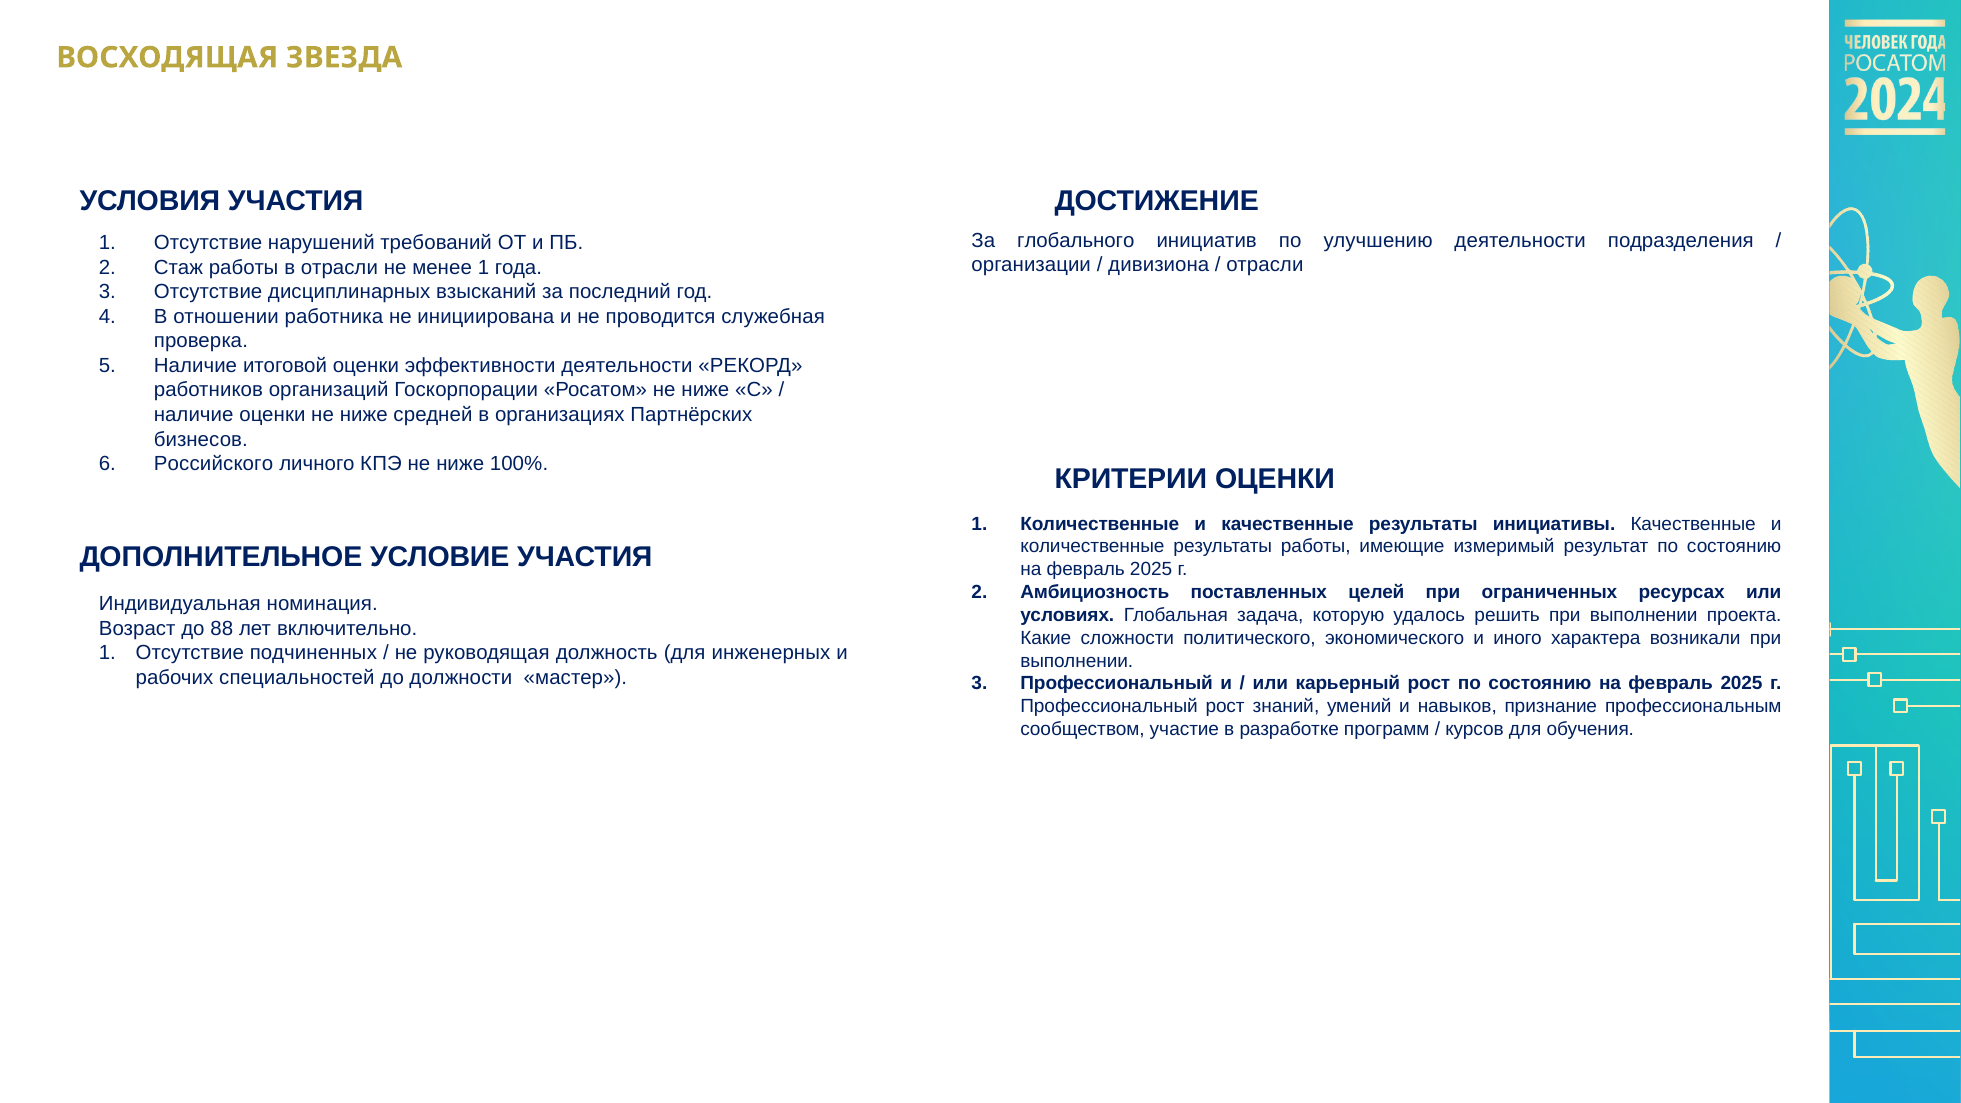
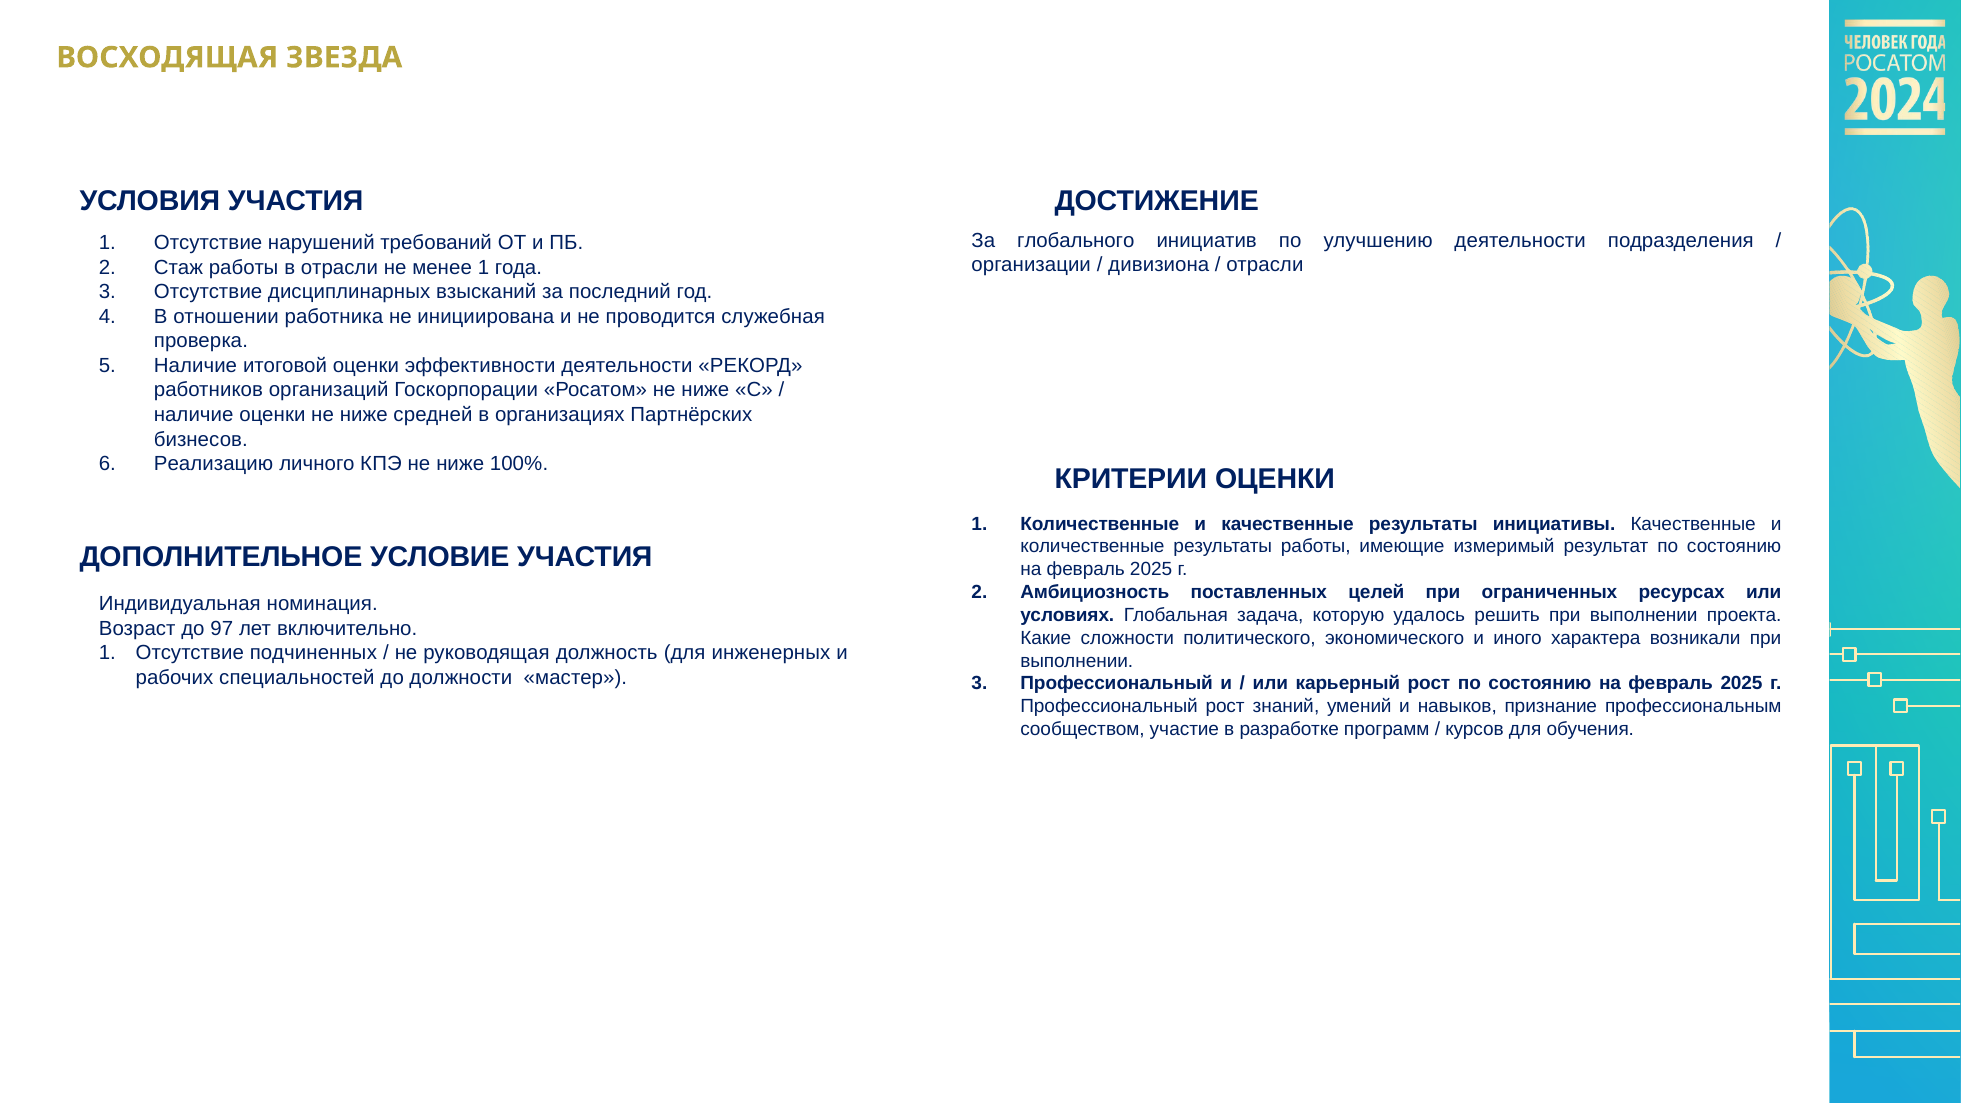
Российского: Российского -> Реализацию (214, 464)
88: 88 -> 97 (222, 629)
